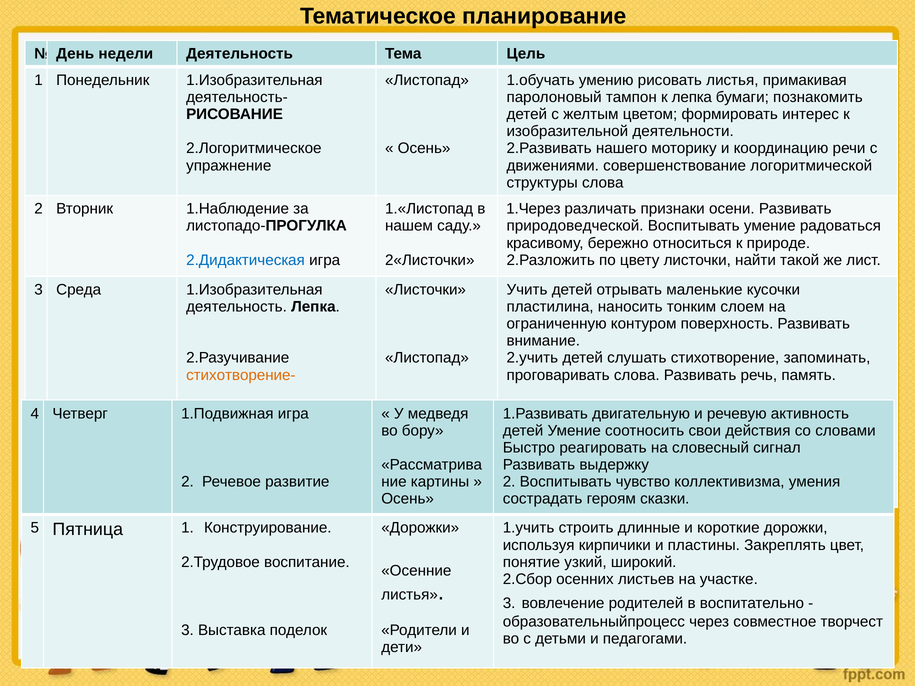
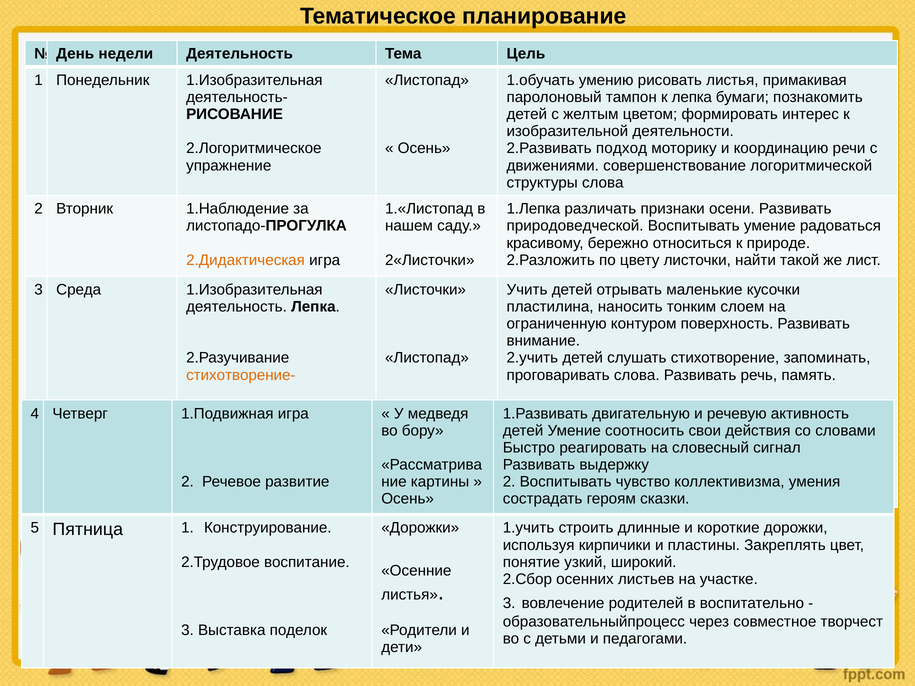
нашего: нашего -> подход (622, 149)
1.Через: 1.Через -> 1.Лепка (533, 209)
2.Дидактическая colour: blue -> orange (245, 260)
